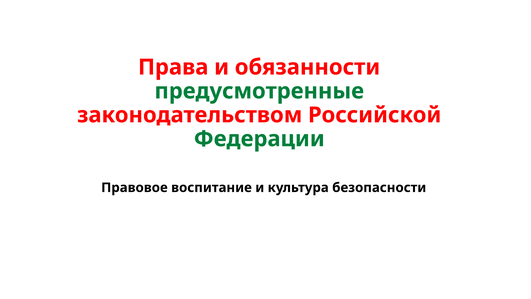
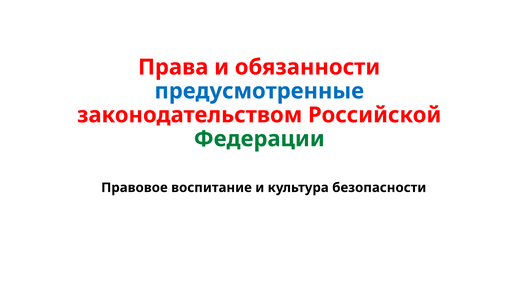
предусмотренные colour: green -> blue (259, 91)
